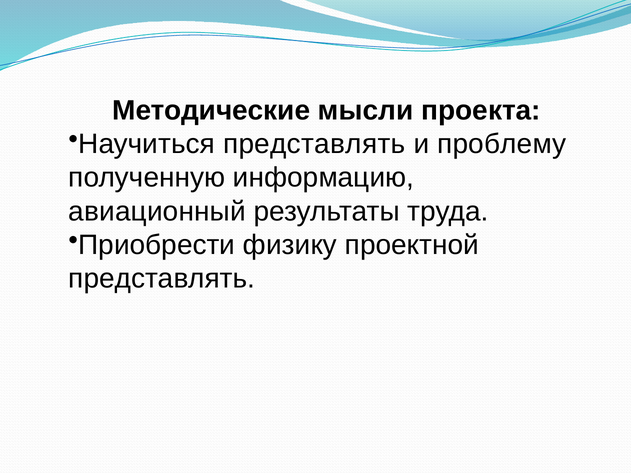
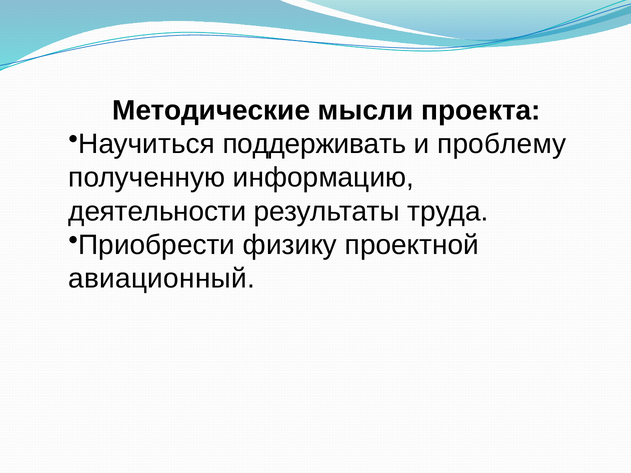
Научиться представлять: представлять -> поддерживать (314, 144)
авиационный: авиационный -> деятельности (157, 211)
представлять: представлять -> авиационный (162, 279)
